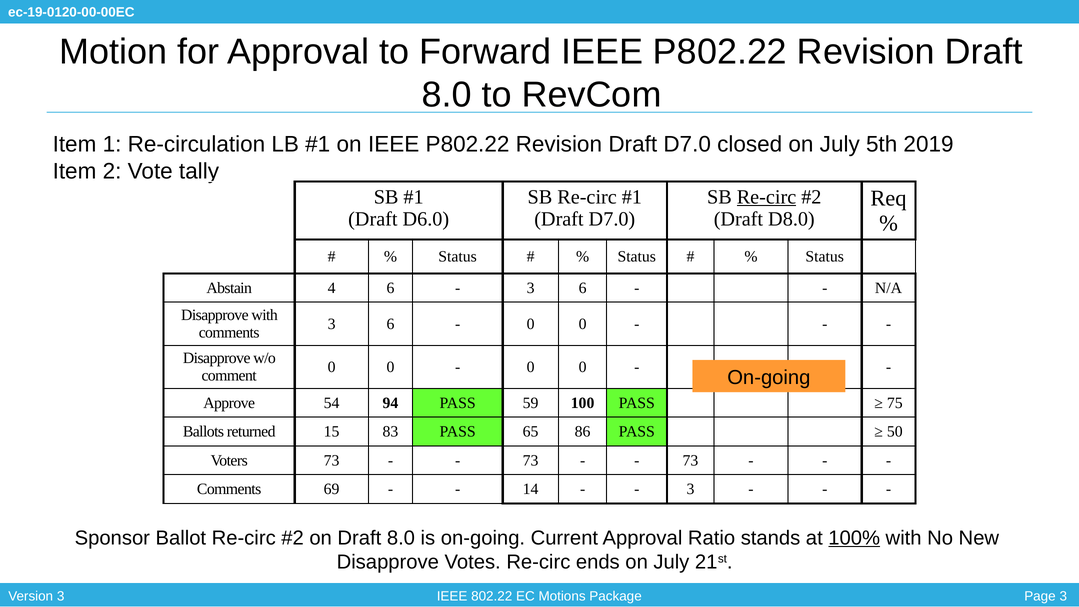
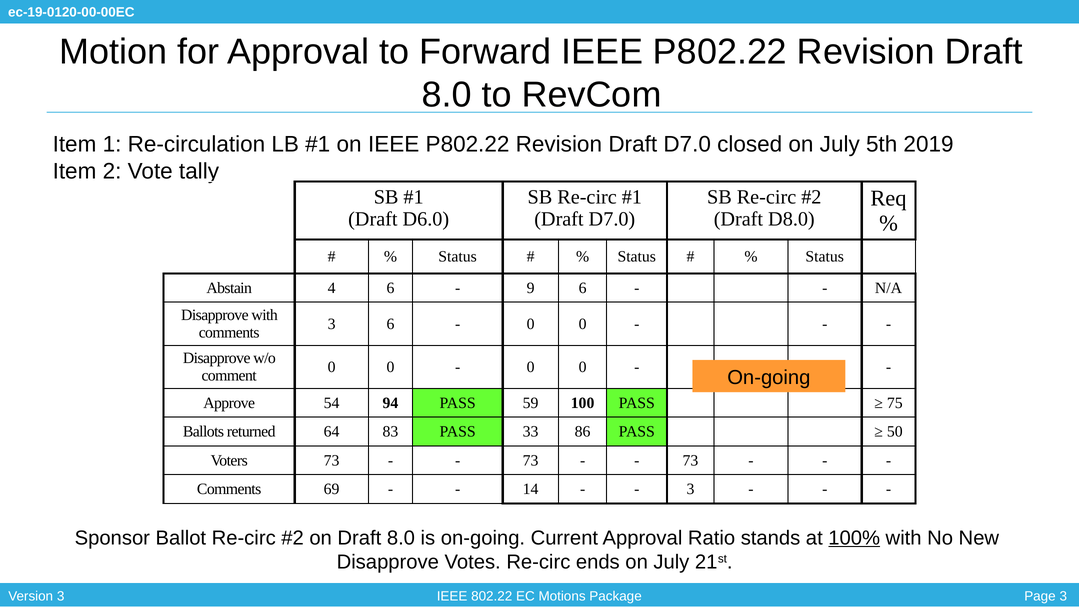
Re-circ underline: present -> none (766, 197)
3: 3 -> 9 (531, 288)
15: 15 -> 64 (332, 432)
65: 65 -> 33 (531, 432)
